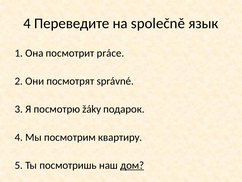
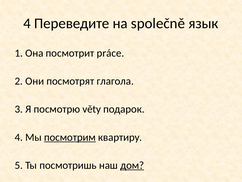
správné: správné -> глагола (115, 81)
žáky: žáky -> věty (92, 109)
посмотрим underline: none -> present (70, 137)
